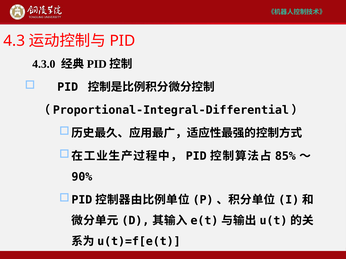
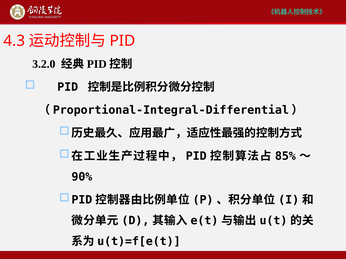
4.3.0: 4.3.0 -> 3.2.0 (44, 64)
